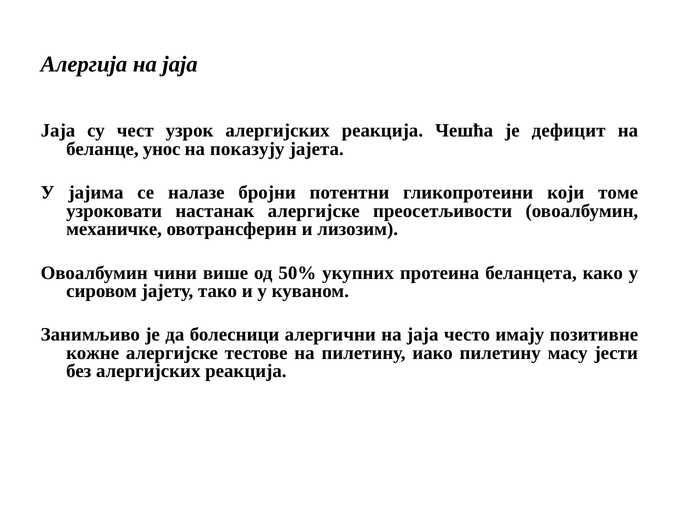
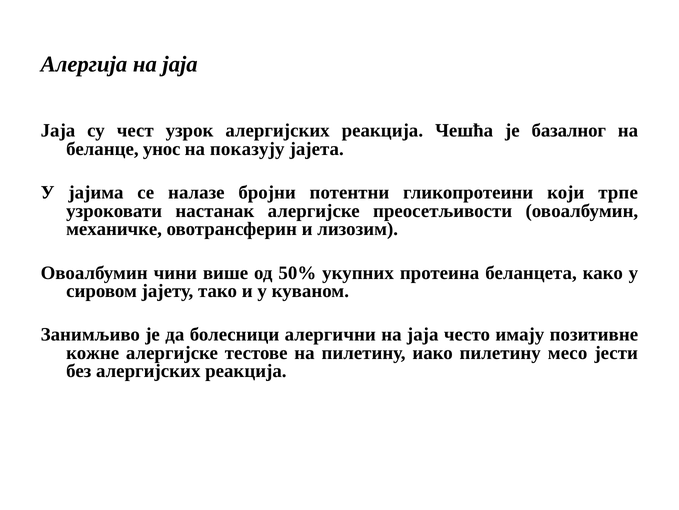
дефицит: дефицит -> базалног (569, 130)
томе: томе -> трпе (618, 192)
масу: масу -> месо (568, 352)
